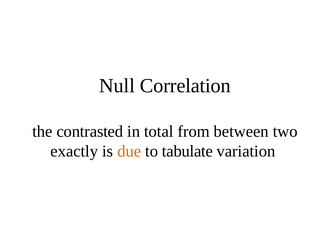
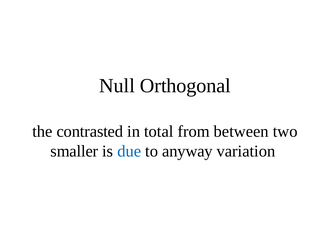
Correlation: Correlation -> Orthogonal (185, 86)
exactly: exactly -> smaller (74, 152)
due colour: orange -> blue (129, 152)
tabulate: tabulate -> anyway (187, 152)
